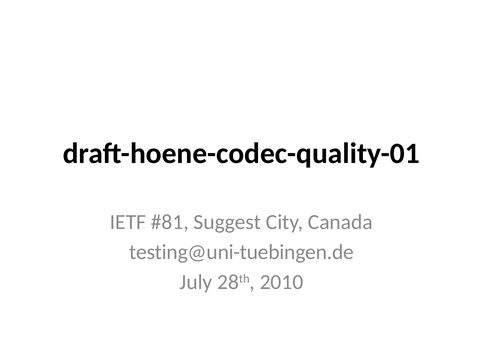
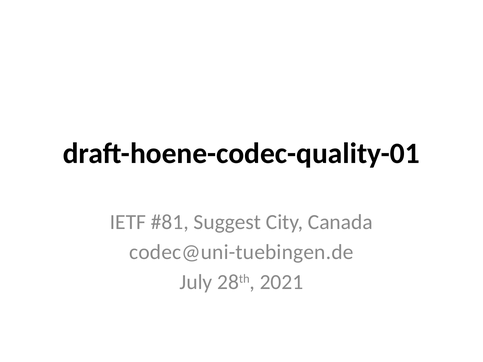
testing@uni-tuebingen.de: testing@uni-tuebingen.de -> codec@uni-tuebingen.de (241, 252)
2010: 2010 -> 2021 (282, 282)
